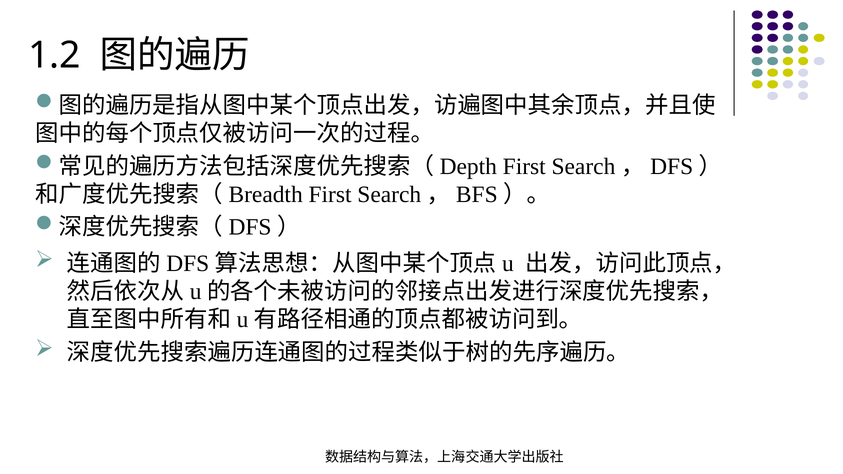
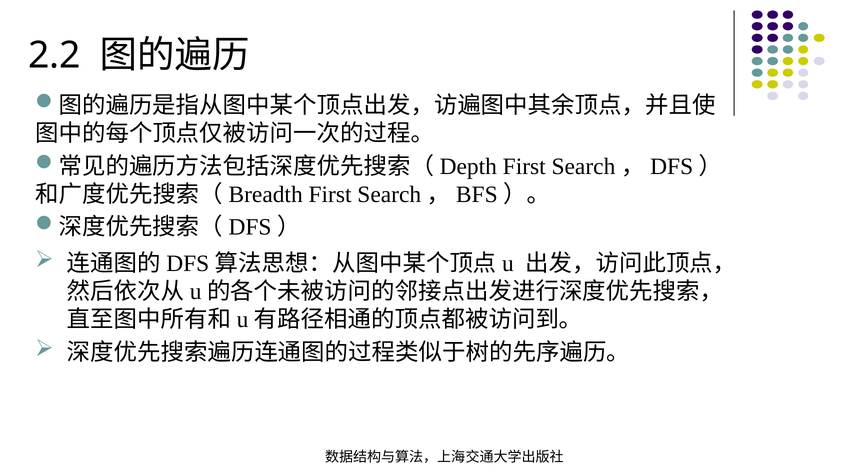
1.2: 1.2 -> 2.2 (54, 56)
